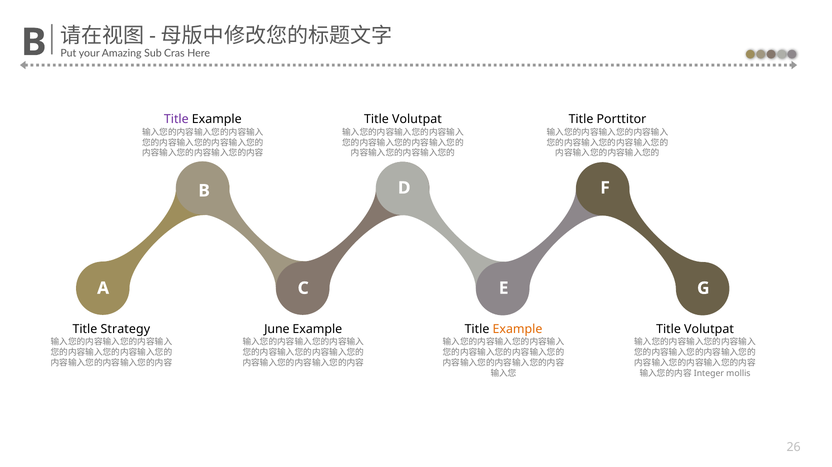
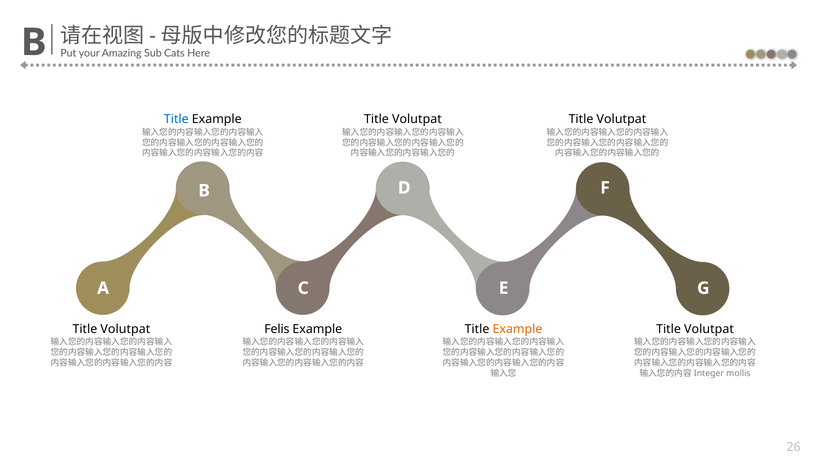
Cras: Cras -> Cats (174, 53)
Title colour: purple -> blue (176, 119)
Porttitor: Porttitor -> Volutpat (621, 119)
Strategy: Strategy -> Volutpat (125, 329)
June: June -> Felis (277, 329)
